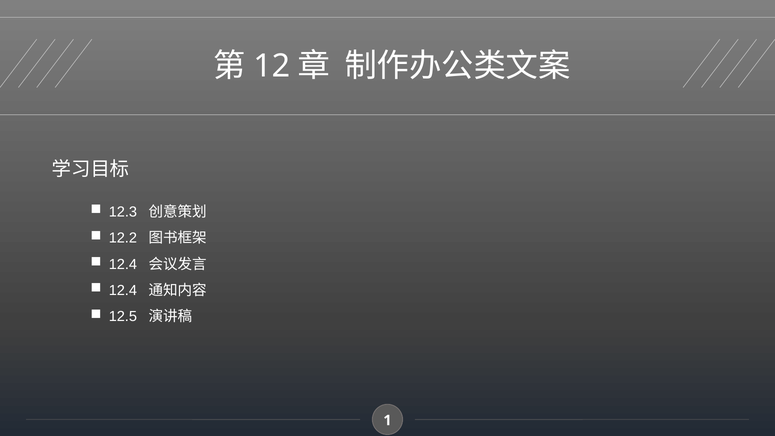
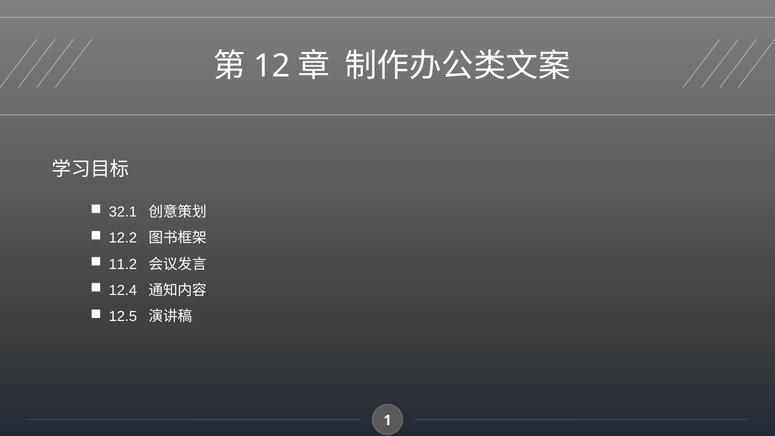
12.3: 12.3 -> 32.1 (123, 212)
12.4: 12.4 -> 11.2 (123, 264)
